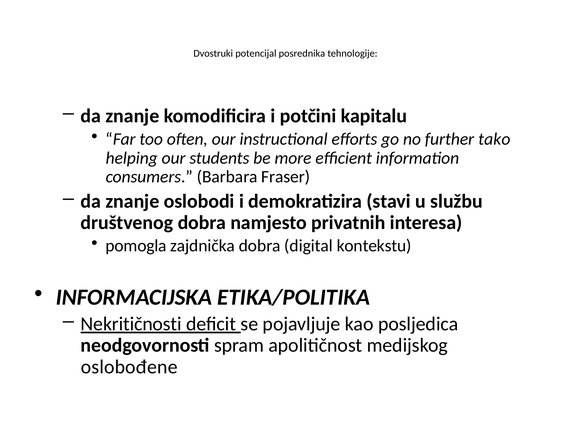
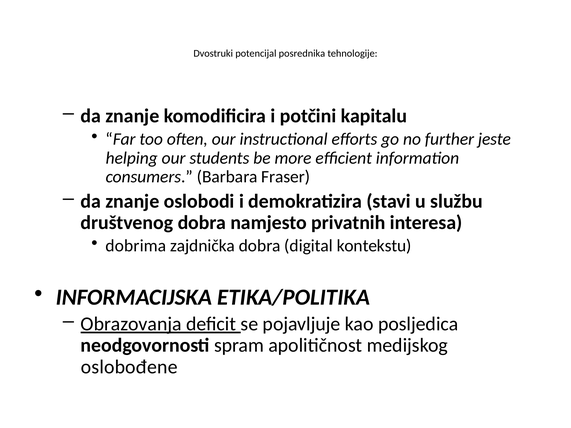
tako: tako -> jeste (494, 139)
pomogla: pomogla -> dobrima (136, 246)
Nekritičnosti: Nekritičnosti -> Obrazovanja (131, 324)
